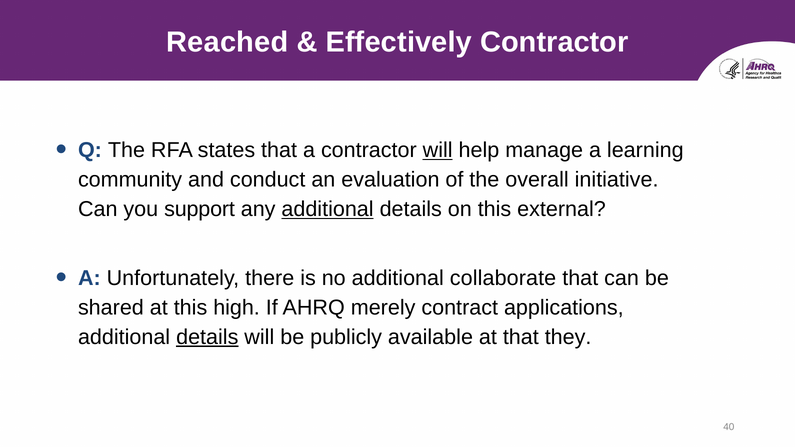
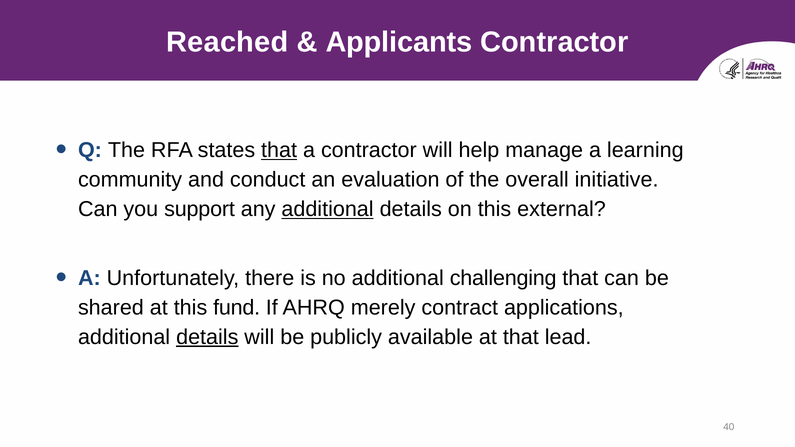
Effectively: Effectively -> Applicants (399, 42)
that underline: none -> present (279, 150)
will underline: present -> none (438, 150)
collaborate: collaborate -> challenging (503, 278)
high: high -> fund (237, 308)
they: they -> lead (568, 337)
